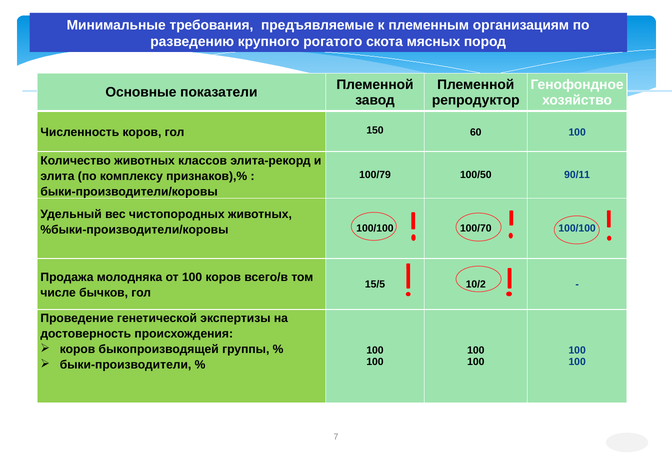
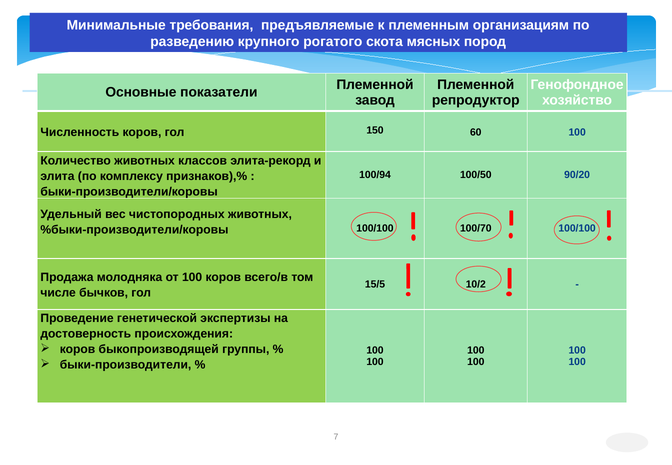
100/79: 100/79 -> 100/94 (375, 175)
90/11: 90/11 -> 90/20 (577, 175)
